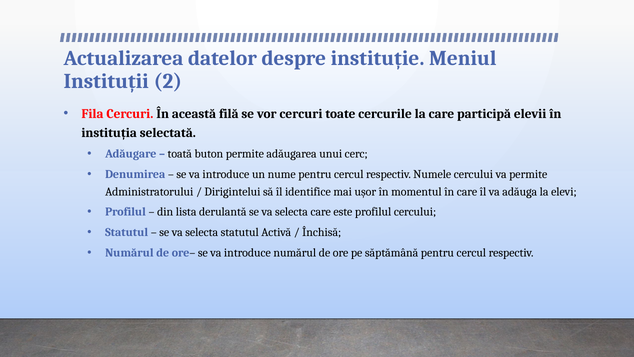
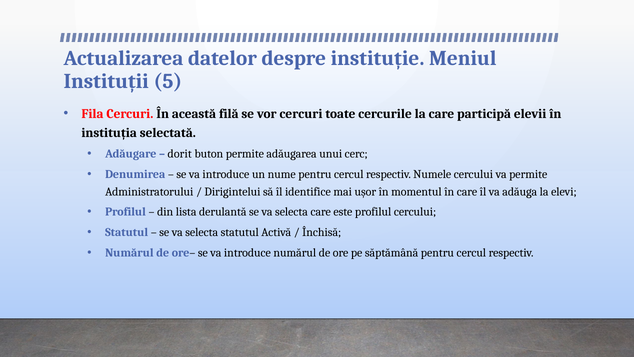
2: 2 -> 5 (168, 81)
toată: toată -> dorit (180, 154)
